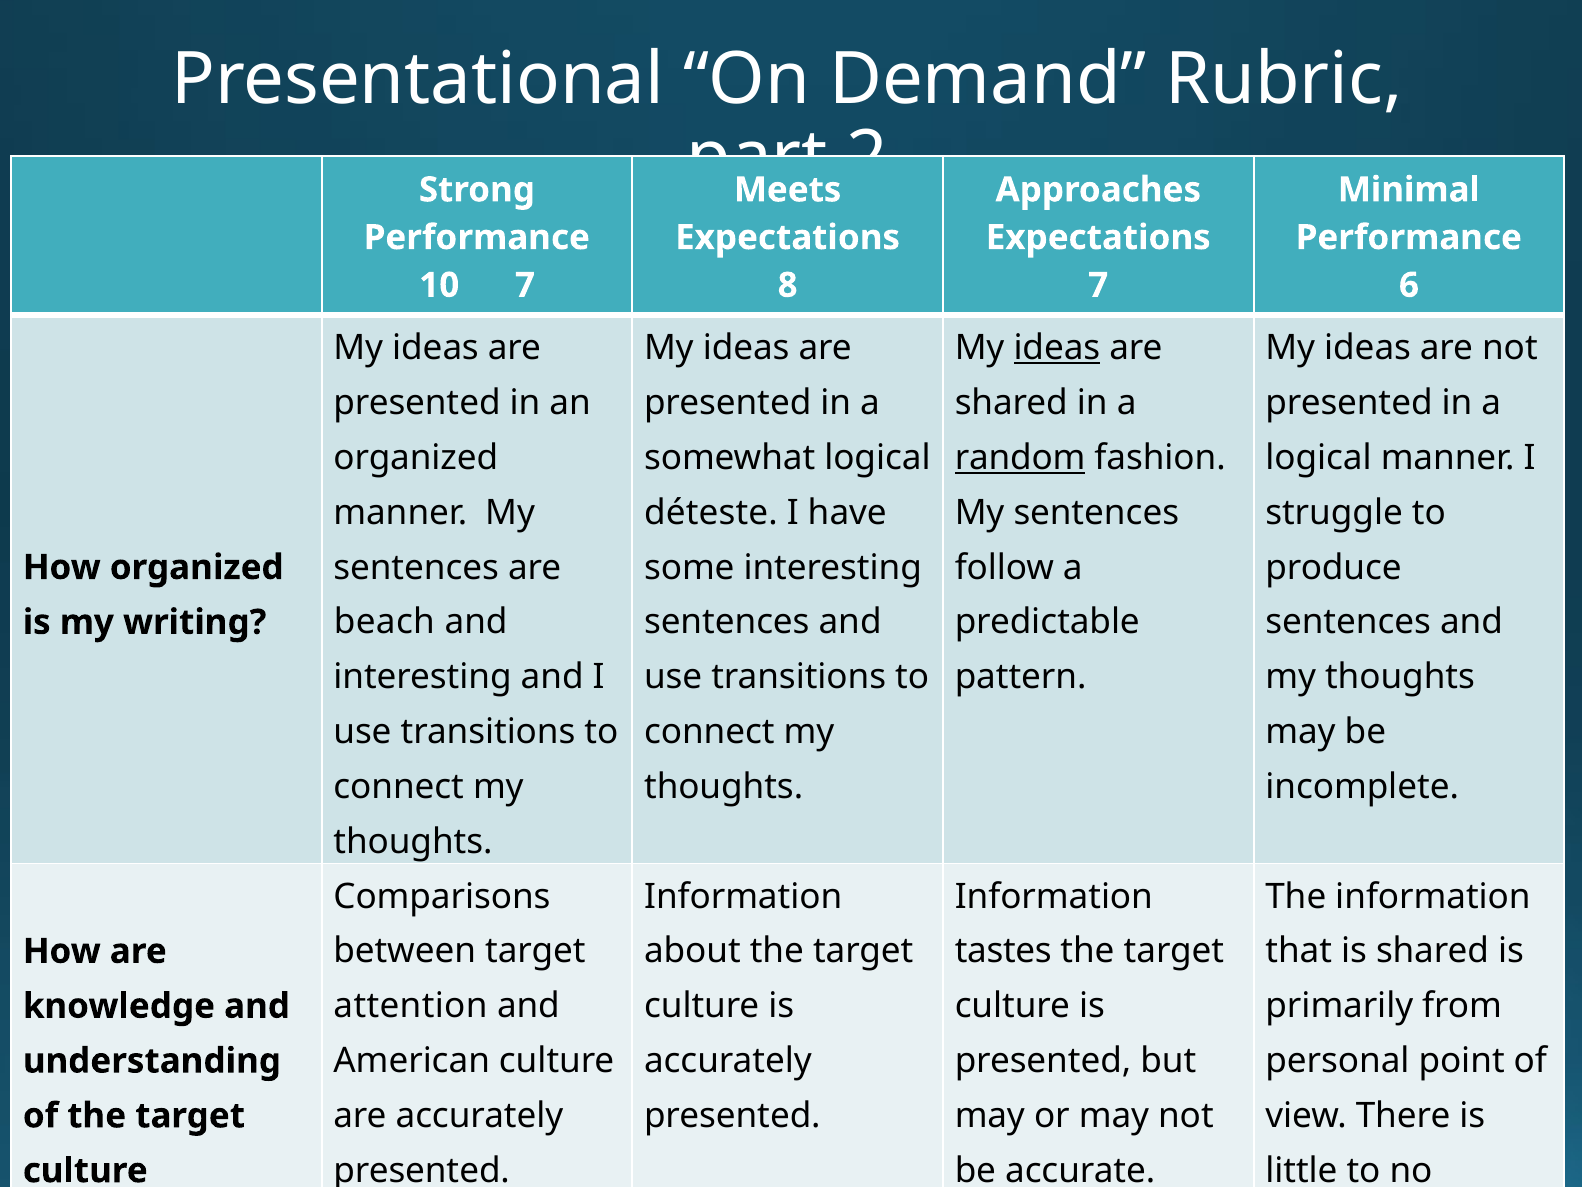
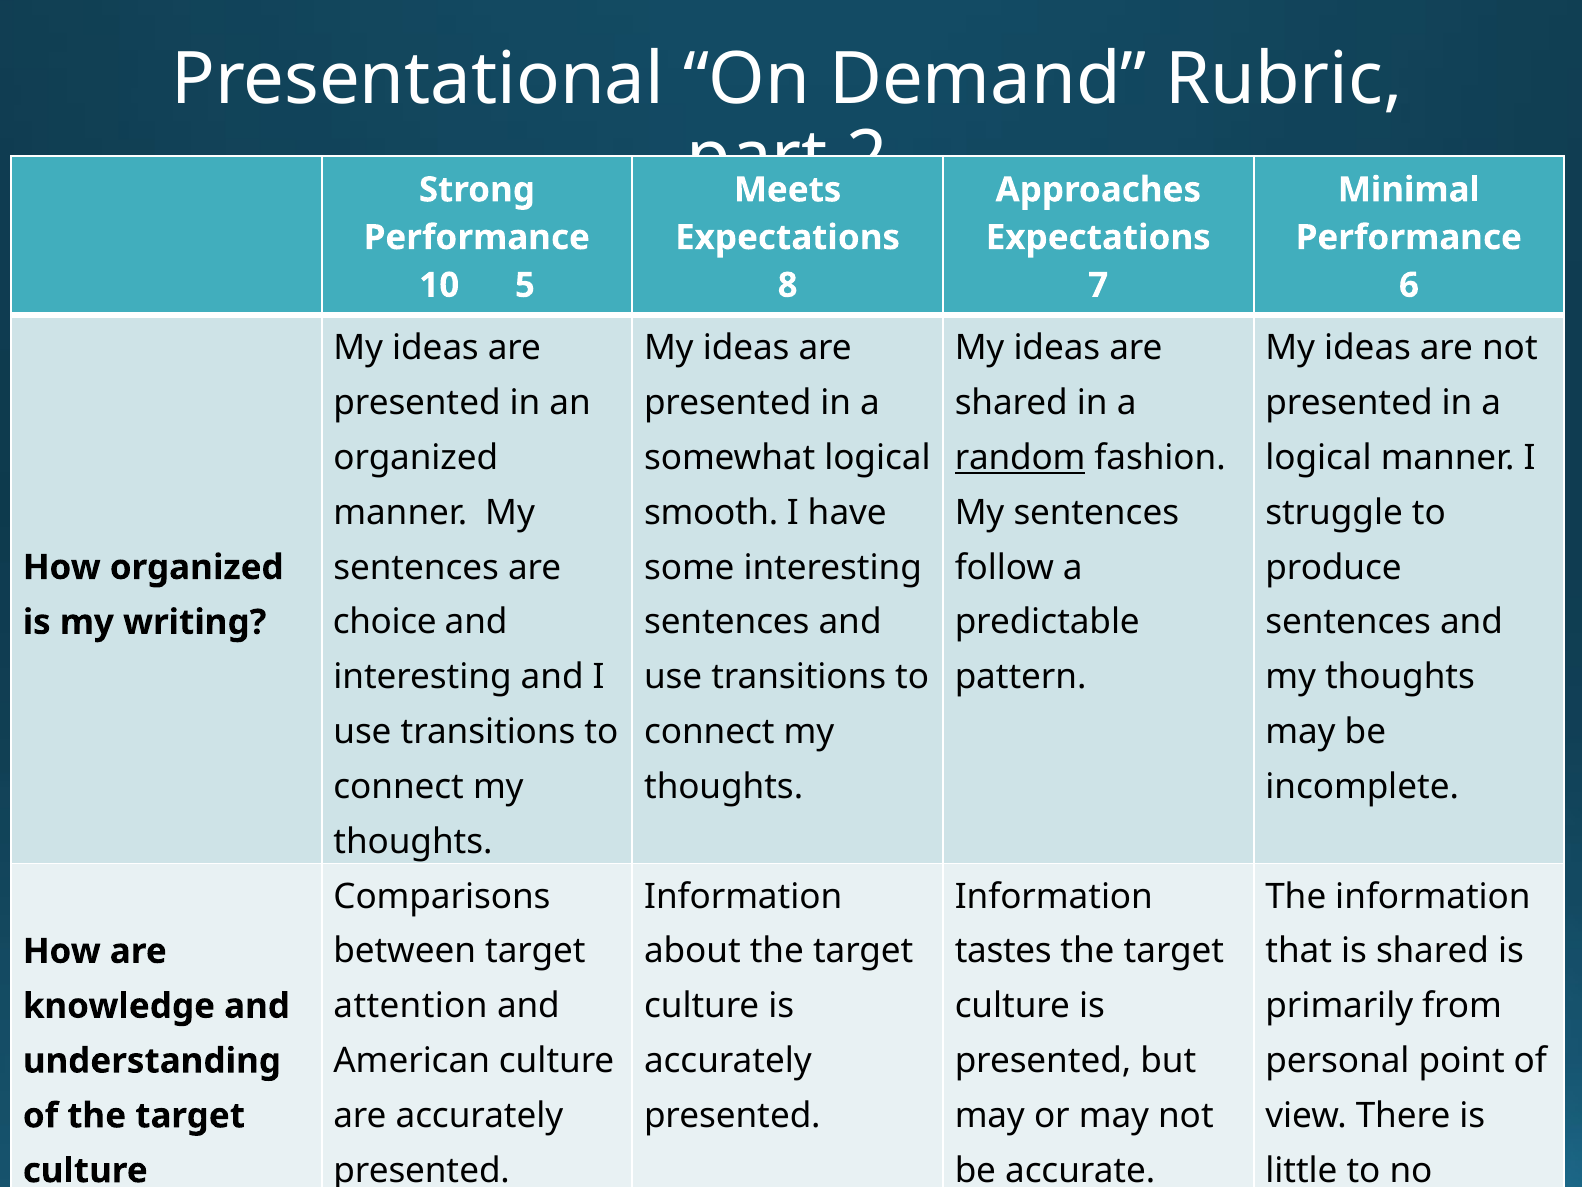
7: 7 -> 5 (525, 285)
ideas underline: present -> none (1057, 348)
déteste: déteste -> smooth (711, 512)
beach: beach -> choice (385, 622)
